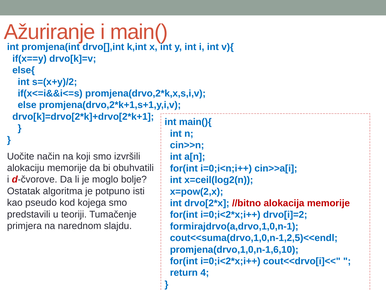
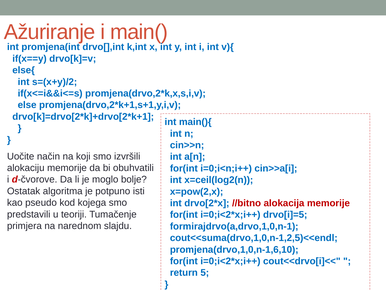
drvo[i]=2: drvo[i]=2 -> drvo[i]=5 (285, 214)
4: 4 -> 5 (205, 272)
